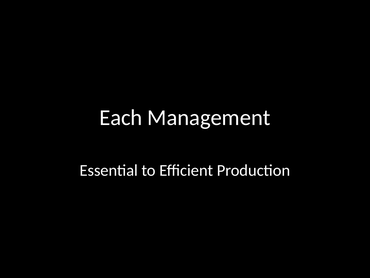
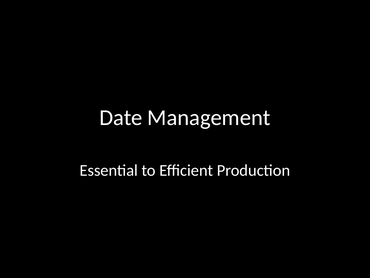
Each: Each -> Date (121, 118)
